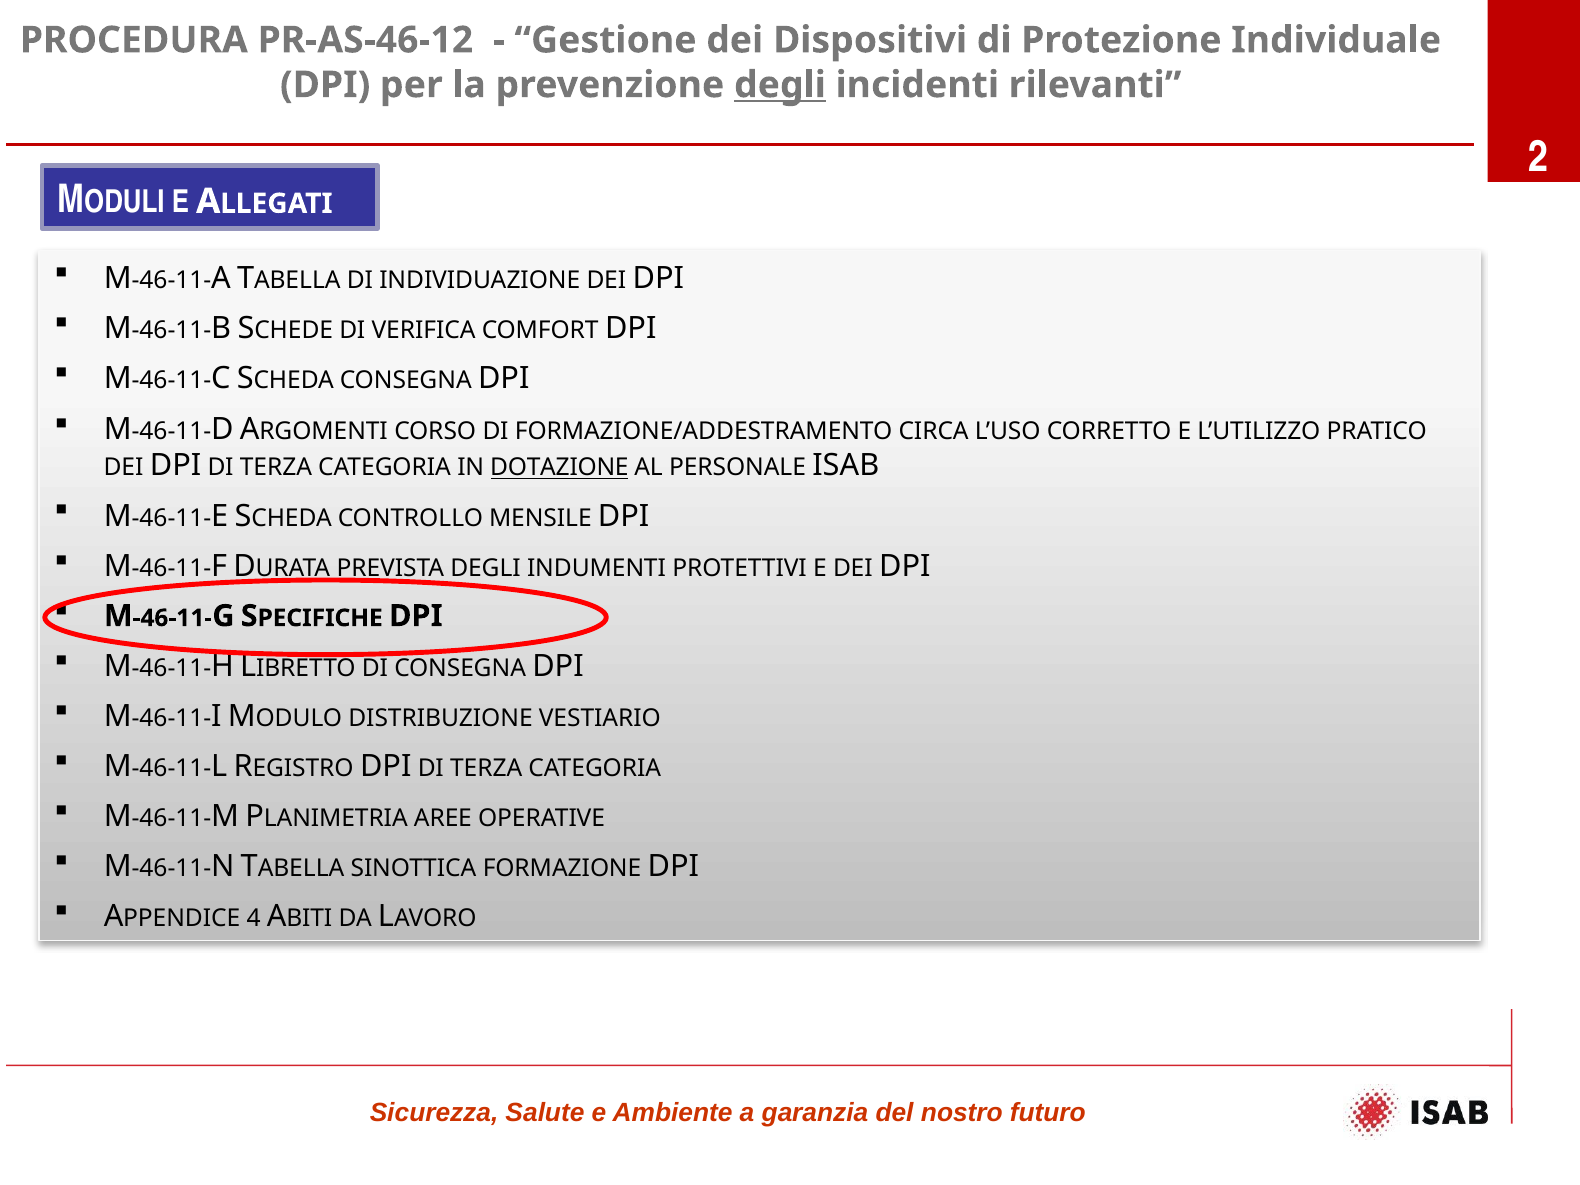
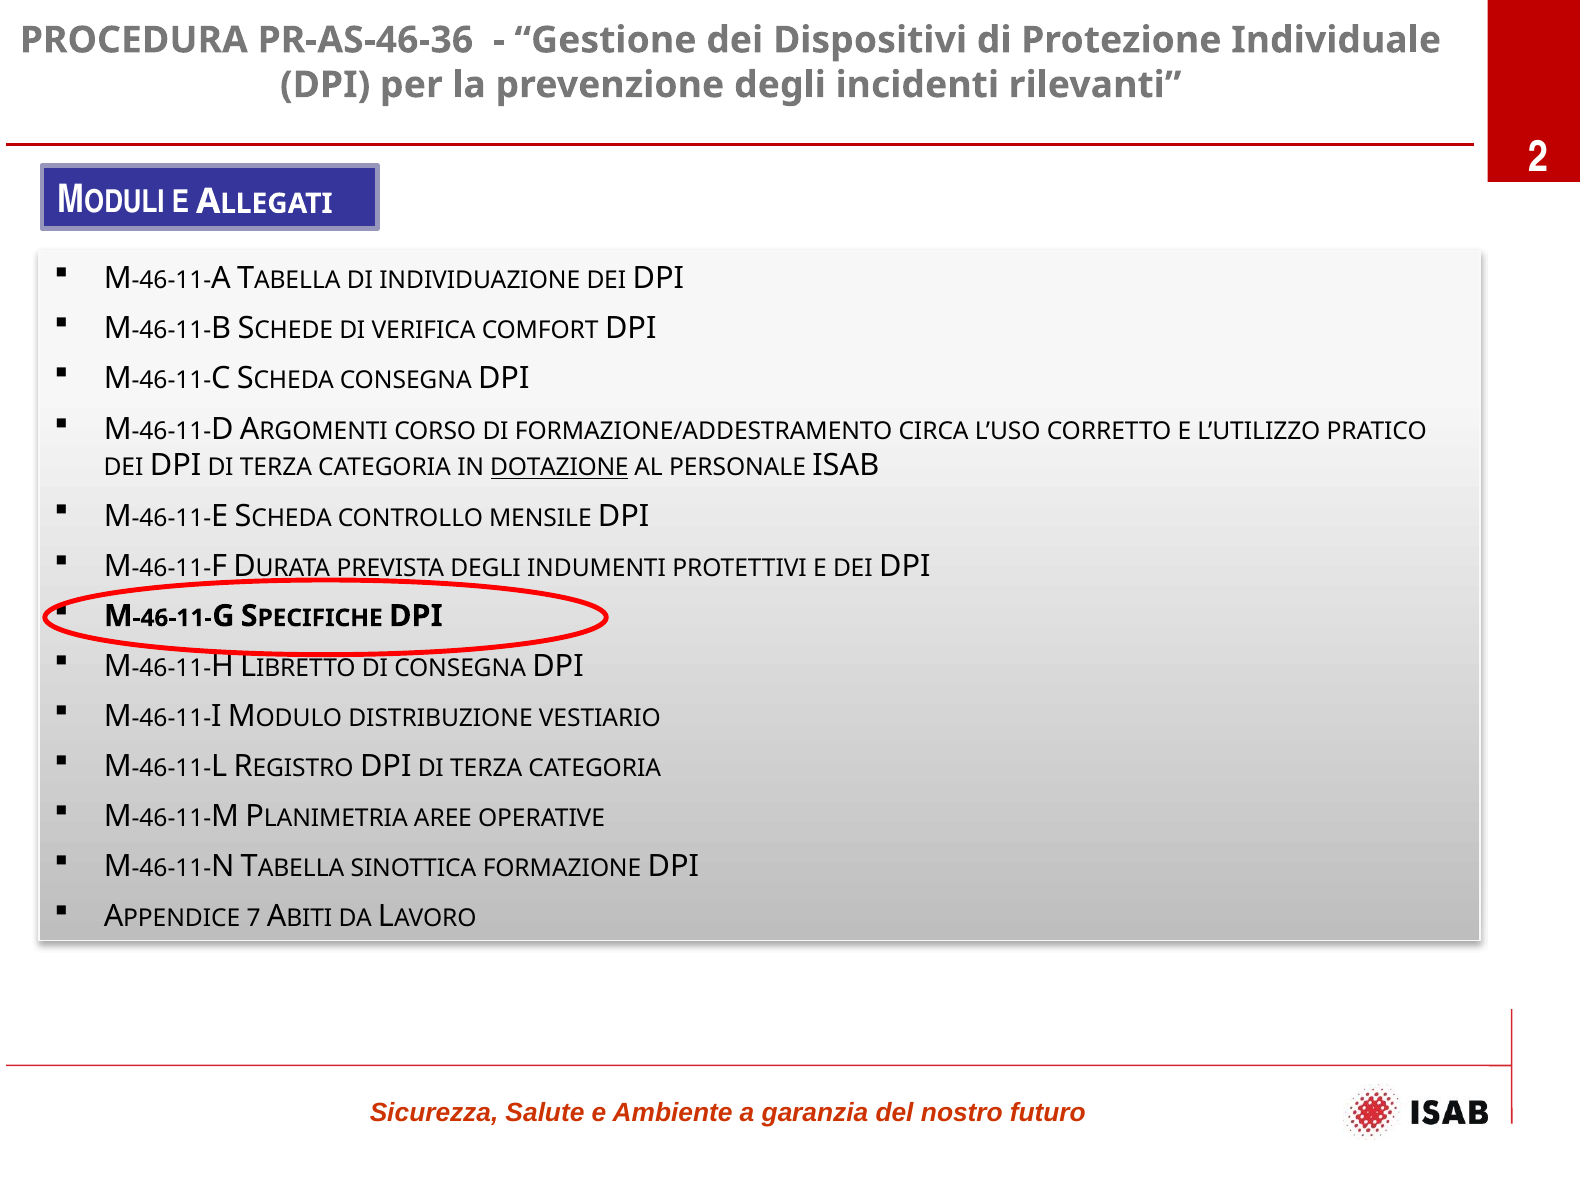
PR-AS-46-12: PR-AS-46-12 -> PR-AS-46-36 (365, 40)
degli underline: present -> none (780, 85)
4: 4 -> 7 (254, 918)
